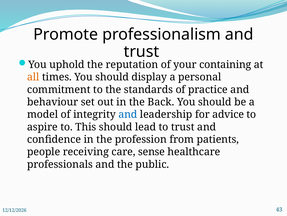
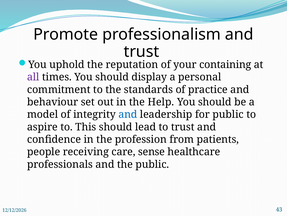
all colour: orange -> purple (33, 77)
Back: Back -> Help (161, 102)
for advice: advice -> public (228, 114)
